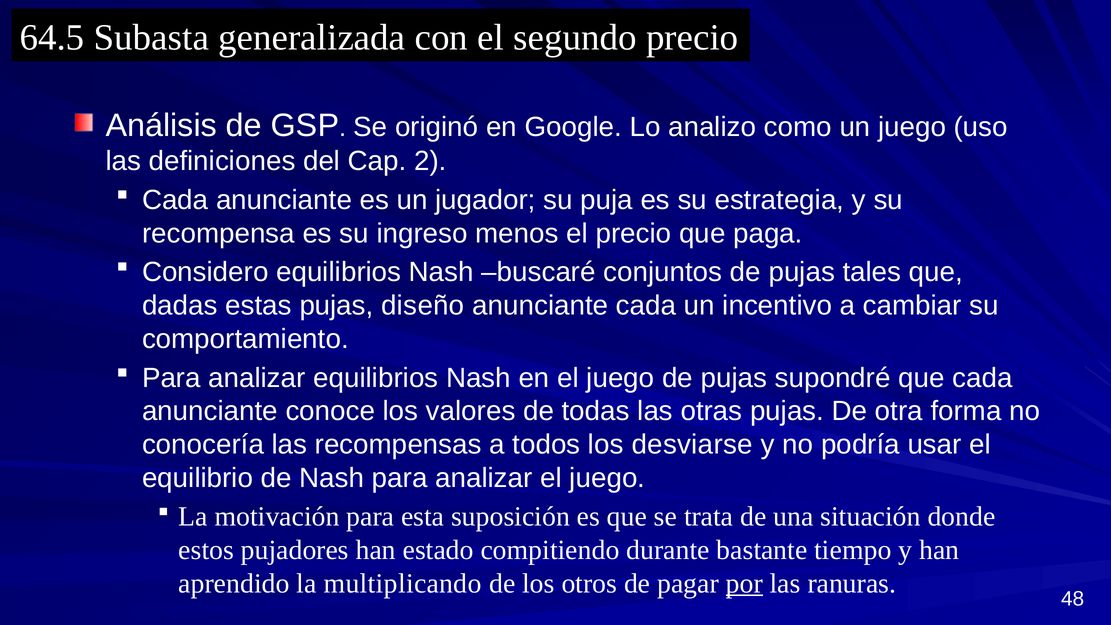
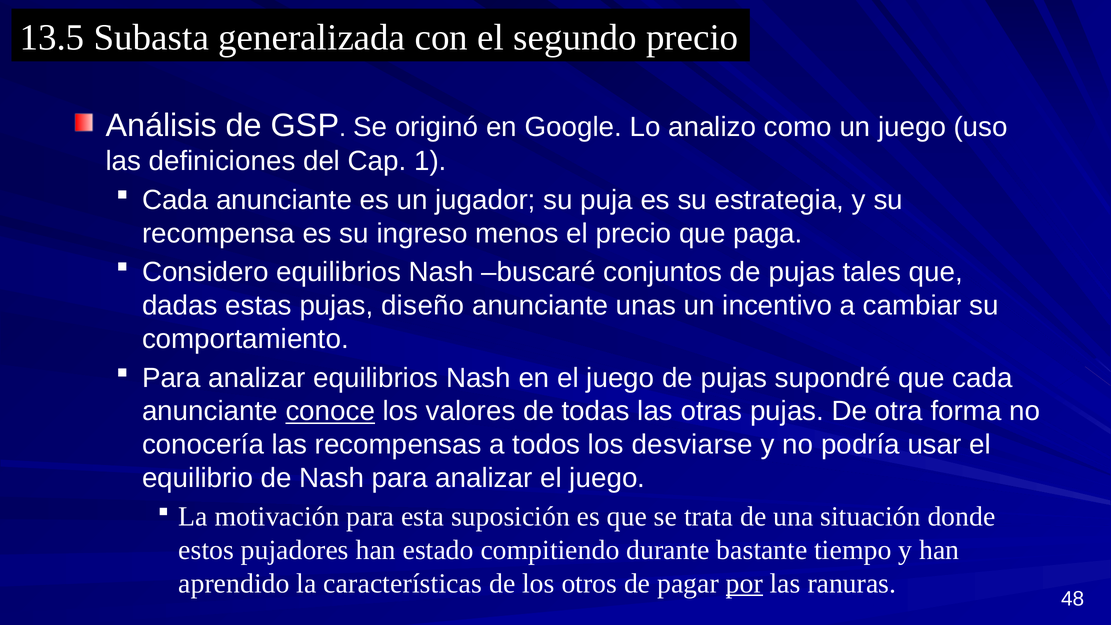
64.5: 64.5 -> 13.5 (52, 38)
2: 2 -> 1 (430, 161)
anunciante cada: cada -> unas (646, 306)
conoce underline: none -> present (330, 411)
multiplicando: multiplicando -> características (403, 583)
